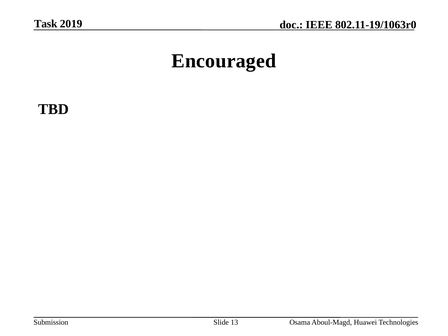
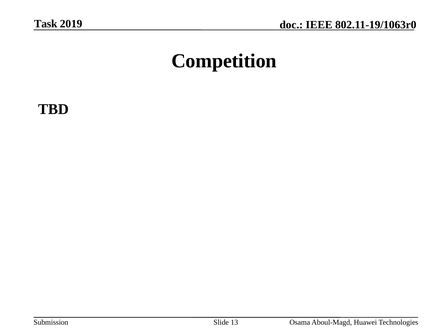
Encouraged: Encouraged -> Competition (224, 61)
